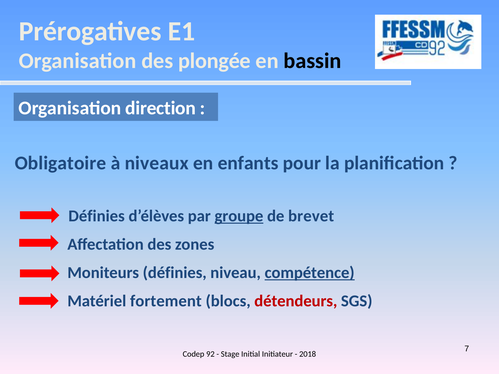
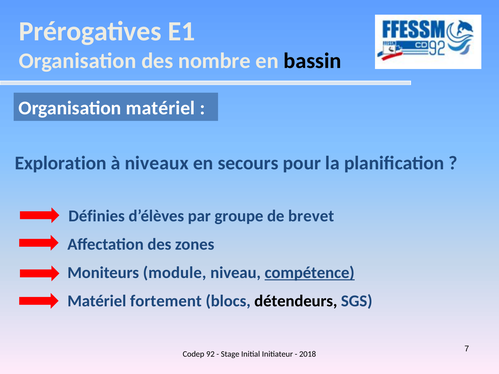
plongée: plongée -> nombre (214, 61)
Organisation direction: direction -> matériel (160, 108)
Obligatoire: Obligatoire -> Exploration (61, 163)
enfants: enfants -> secours (248, 163)
groupe underline: present -> none (239, 216)
Moniteurs définies: définies -> module (175, 273)
détendeurs colour: red -> black (296, 301)
